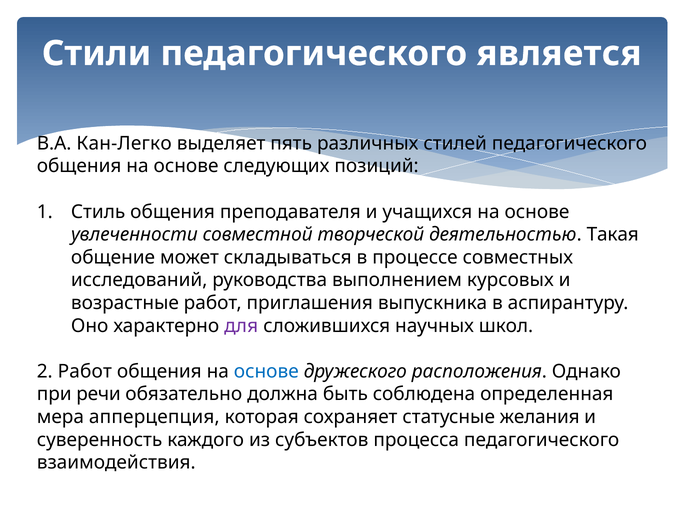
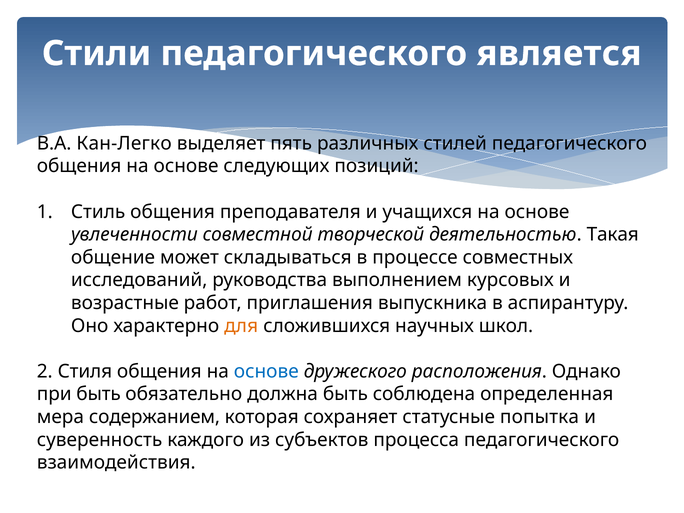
для colour: purple -> orange (241, 326)
2 Работ: Работ -> Стиля (85, 371)
при речи: речи -> быть (99, 394)
апперцепция: апперцепция -> содержанием (154, 417)
желания: желания -> попытка (540, 417)
